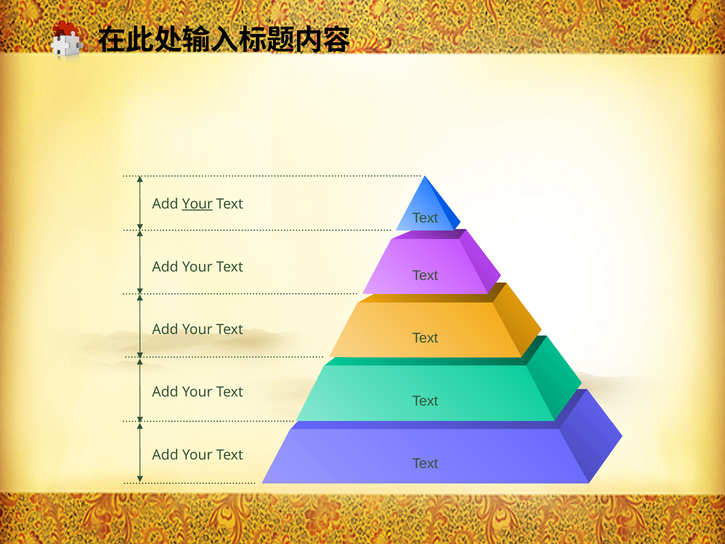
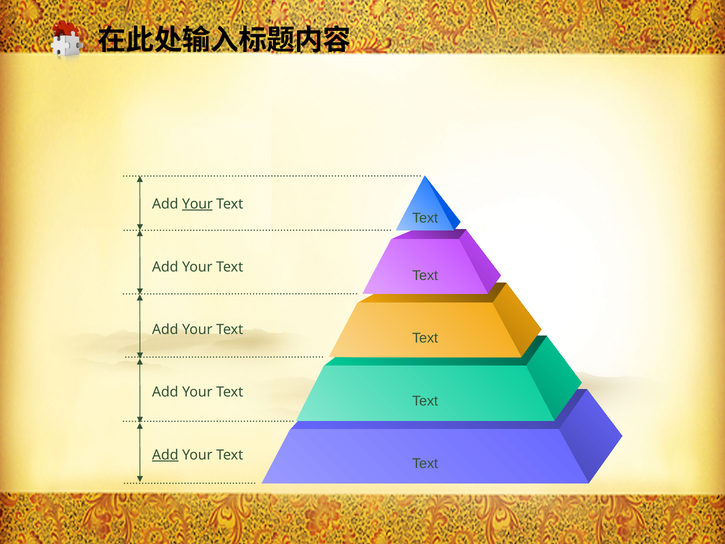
Add underline: none -> present (165, 455)
